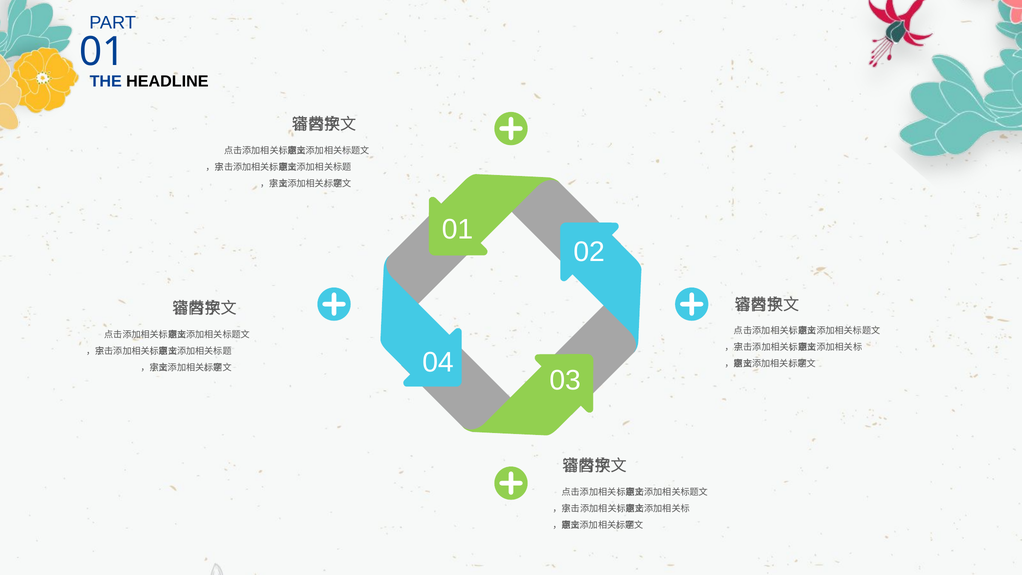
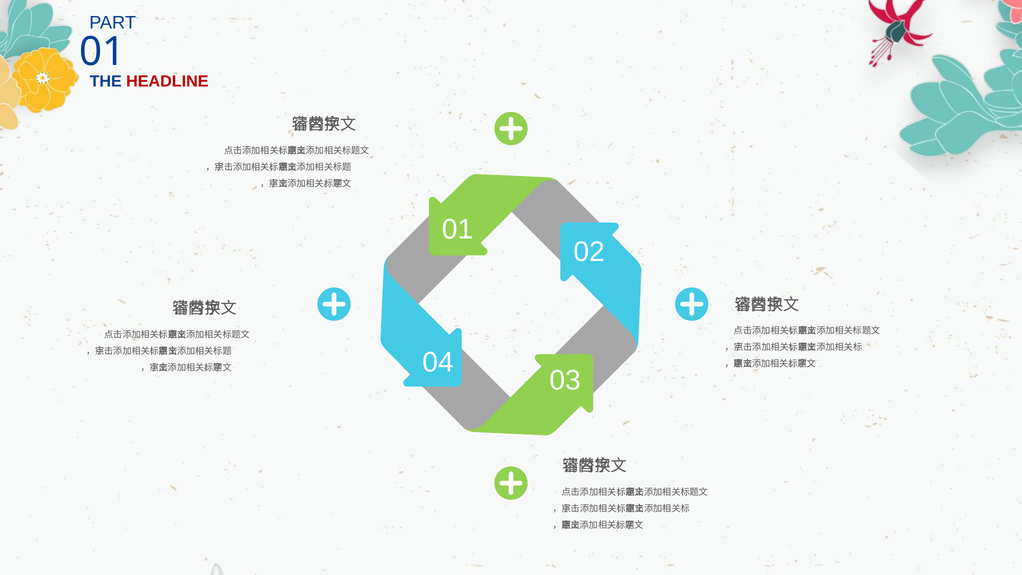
HEADLINE colour: black -> red (167, 82)
